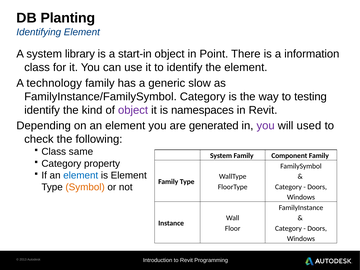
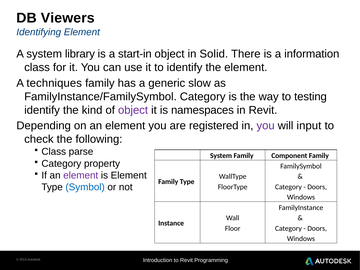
Planting: Planting -> Viewers (68, 18)
Point: Point -> Solid (214, 54)
technology: technology -> techniques (54, 83)
generated: generated -> registered (214, 126)
used: used -> input (309, 126)
same: same -> parse (81, 152)
element colour: blue -> purple (81, 175)
Symbol colour: orange -> blue (85, 187)
